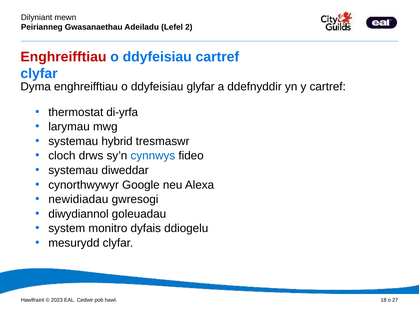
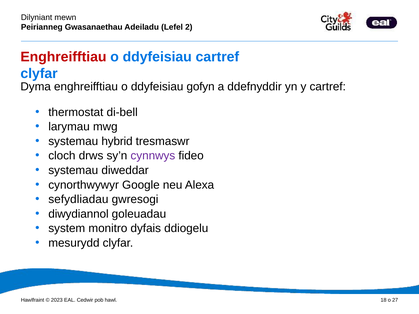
glyfar: glyfar -> gofyn (201, 87)
di-yrfa: di-yrfa -> di-bell (122, 112)
cynnwys colour: blue -> purple (153, 156)
newidiadau: newidiadau -> sefydliadau (78, 200)
